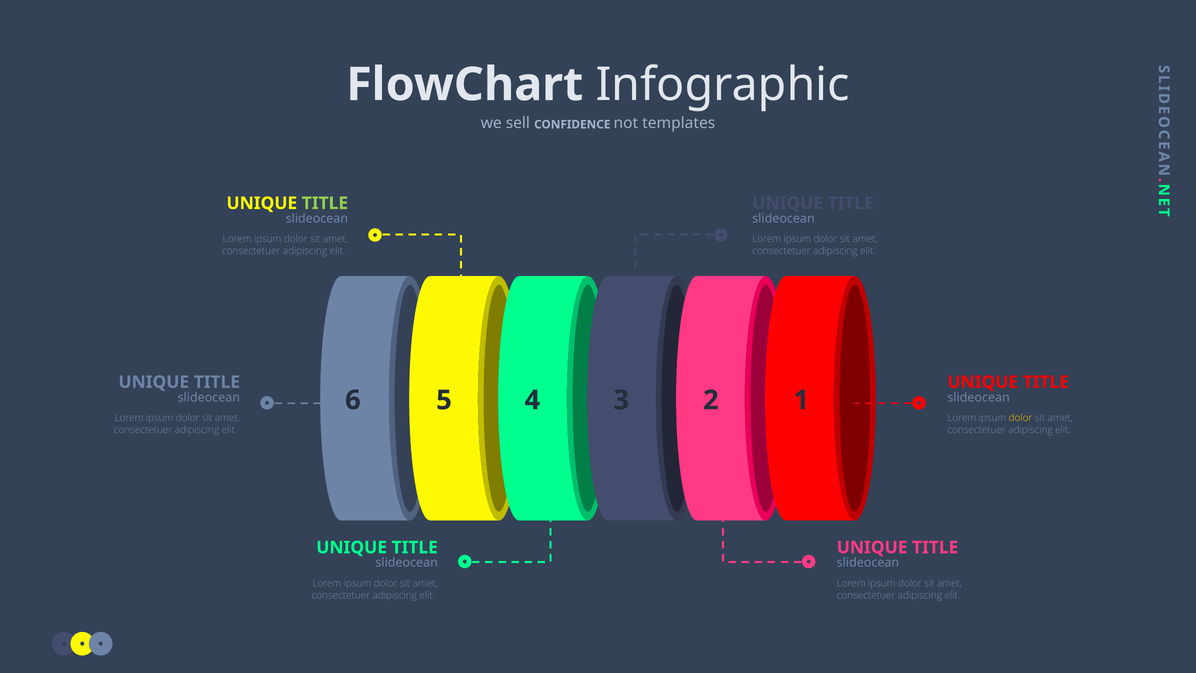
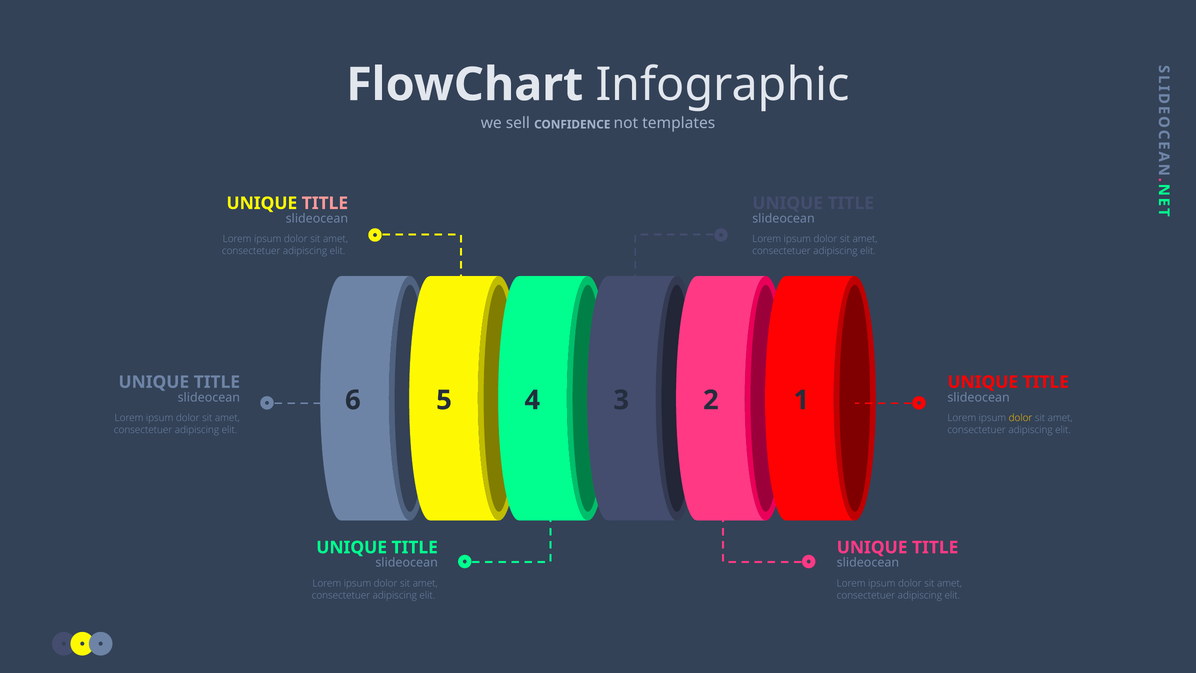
TITLE colour: light green -> pink (325, 203)
